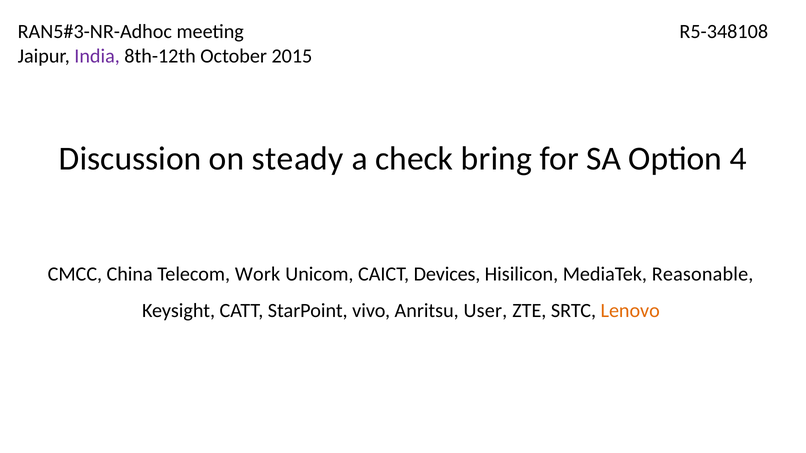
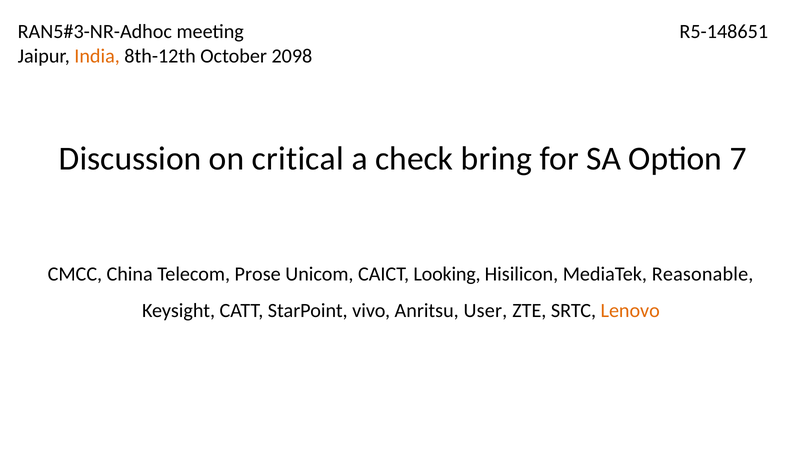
R5-348108: R5-348108 -> R5-148651 (724, 32)
India colour: purple -> orange (97, 56)
2015: 2015 -> 2098 (292, 56)
steady: steady -> critical (298, 159)
4: 4 -> 7 (738, 159)
Work: Work -> Prose (258, 275)
Devices: Devices -> Looking (447, 275)
